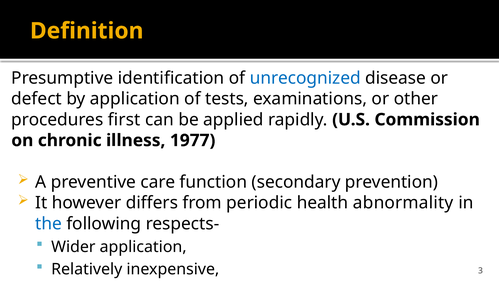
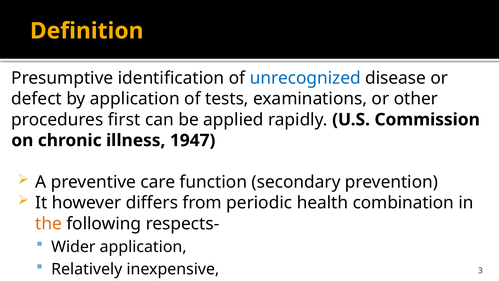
1977: 1977 -> 1947 (193, 140)
abnormality: abnormality -> combination (403, 203)
the colour: blue -> orange (49, 223)
